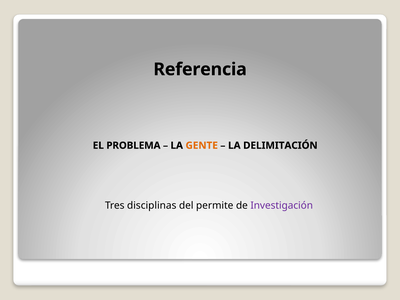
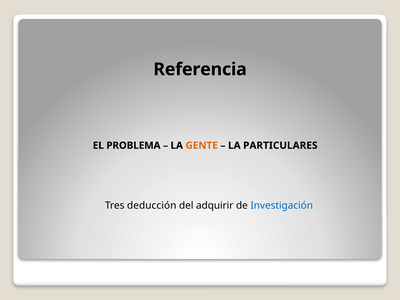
DELIMITACIÓN: DELIMITACIÓN -> PARTICULARES (280, 145)
disciplinas: disciplinas -> deducción (152, 205)
permite: permite -> adquirir (215, 205)
Investigación colour: purple -> blue (282, 205)
